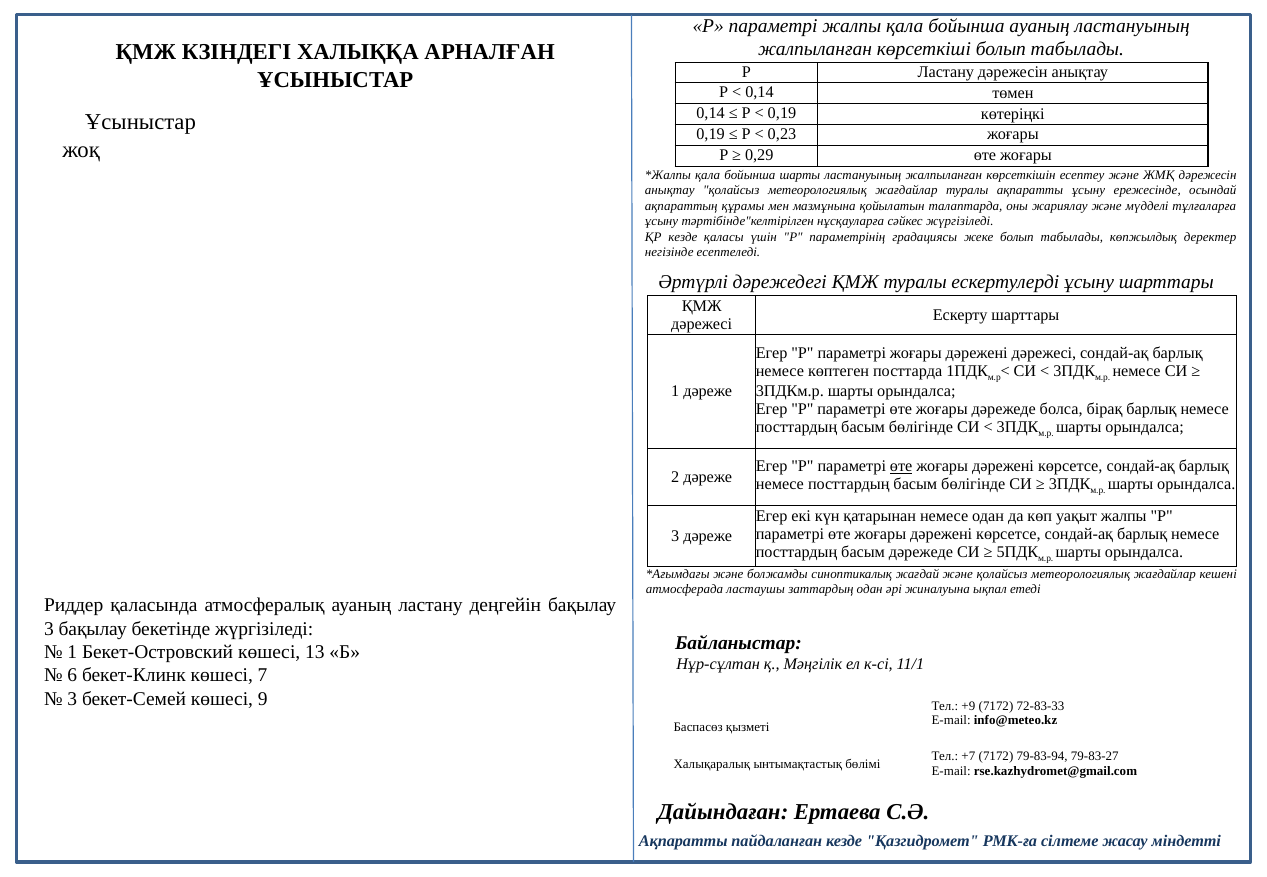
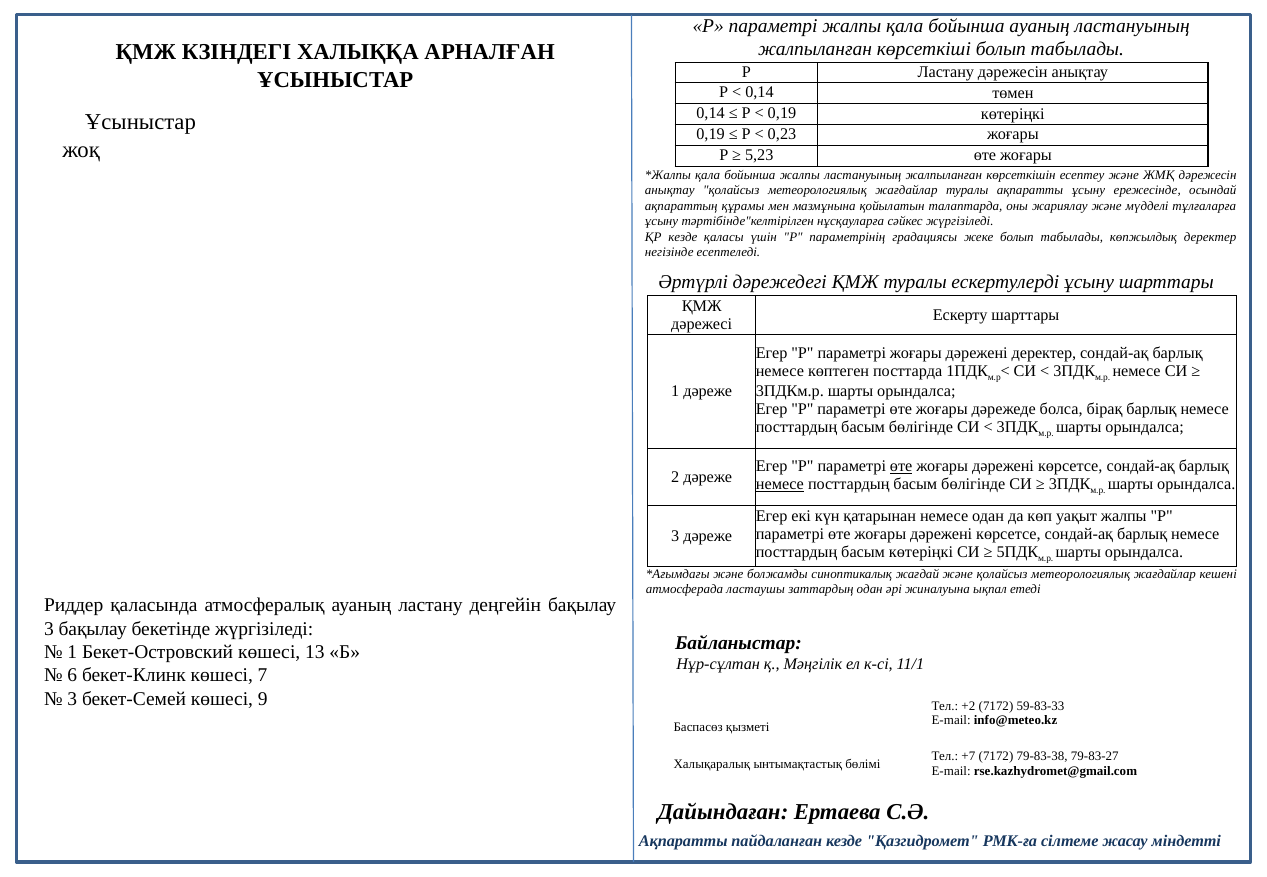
0,29: 0,29 -> 5,23 (759, 155)
бойынша шарты: шарты -> жалпы (800, 175)
дәрежені дәрежесі: дәрежесі -> деректер (1044, 353)
немесе underline: none -> present (780, 484)
басым дәрежеде: дәрежеде -> көтеріңкі (921, 552)
+9: +9 -> +2 (968, 706)
72-83-33: 72-83-33 -> 59-83-33 (1041, 706)
79-83-94: 79-83-94 -> 79-83-38 (1042, 757)
